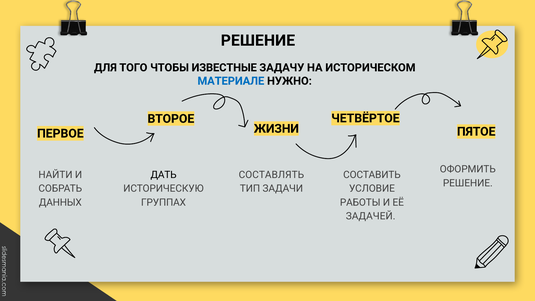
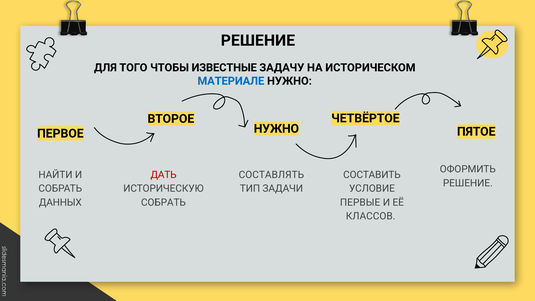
ЖИЗНИ: ЖИЗНИ -> НУЖНО (276, 129)
ДАТЬ colour: black -> red (164, 175)
ГРУППАХ: ГРУППАХ -> СОБРАТЬ (163, 202)
РАБОТЫ: РАБОТЫ -> ПЕРВЫЕ (360, 202)
ЗАДАЧЕЙ: ЗАДАЧЕЙ -> КЛАССОВ (371, 216)
